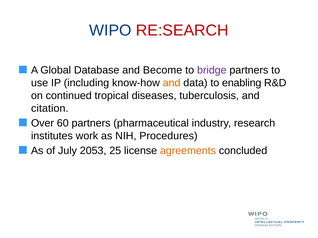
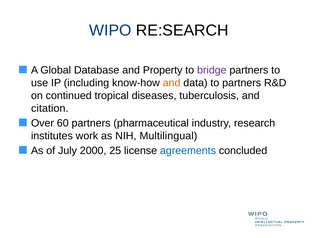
RE:SEARCH colour: red -> black (182, 31)
Become: Become -> Property (163, 70)
to enabling: enabling -> partners (242, 83)
Procedures: Procedures -> Multilingual (168, 136)
2053: 2053 -> 2000 (93, 151)
agreements colour: orange -> blue (188, 151)
